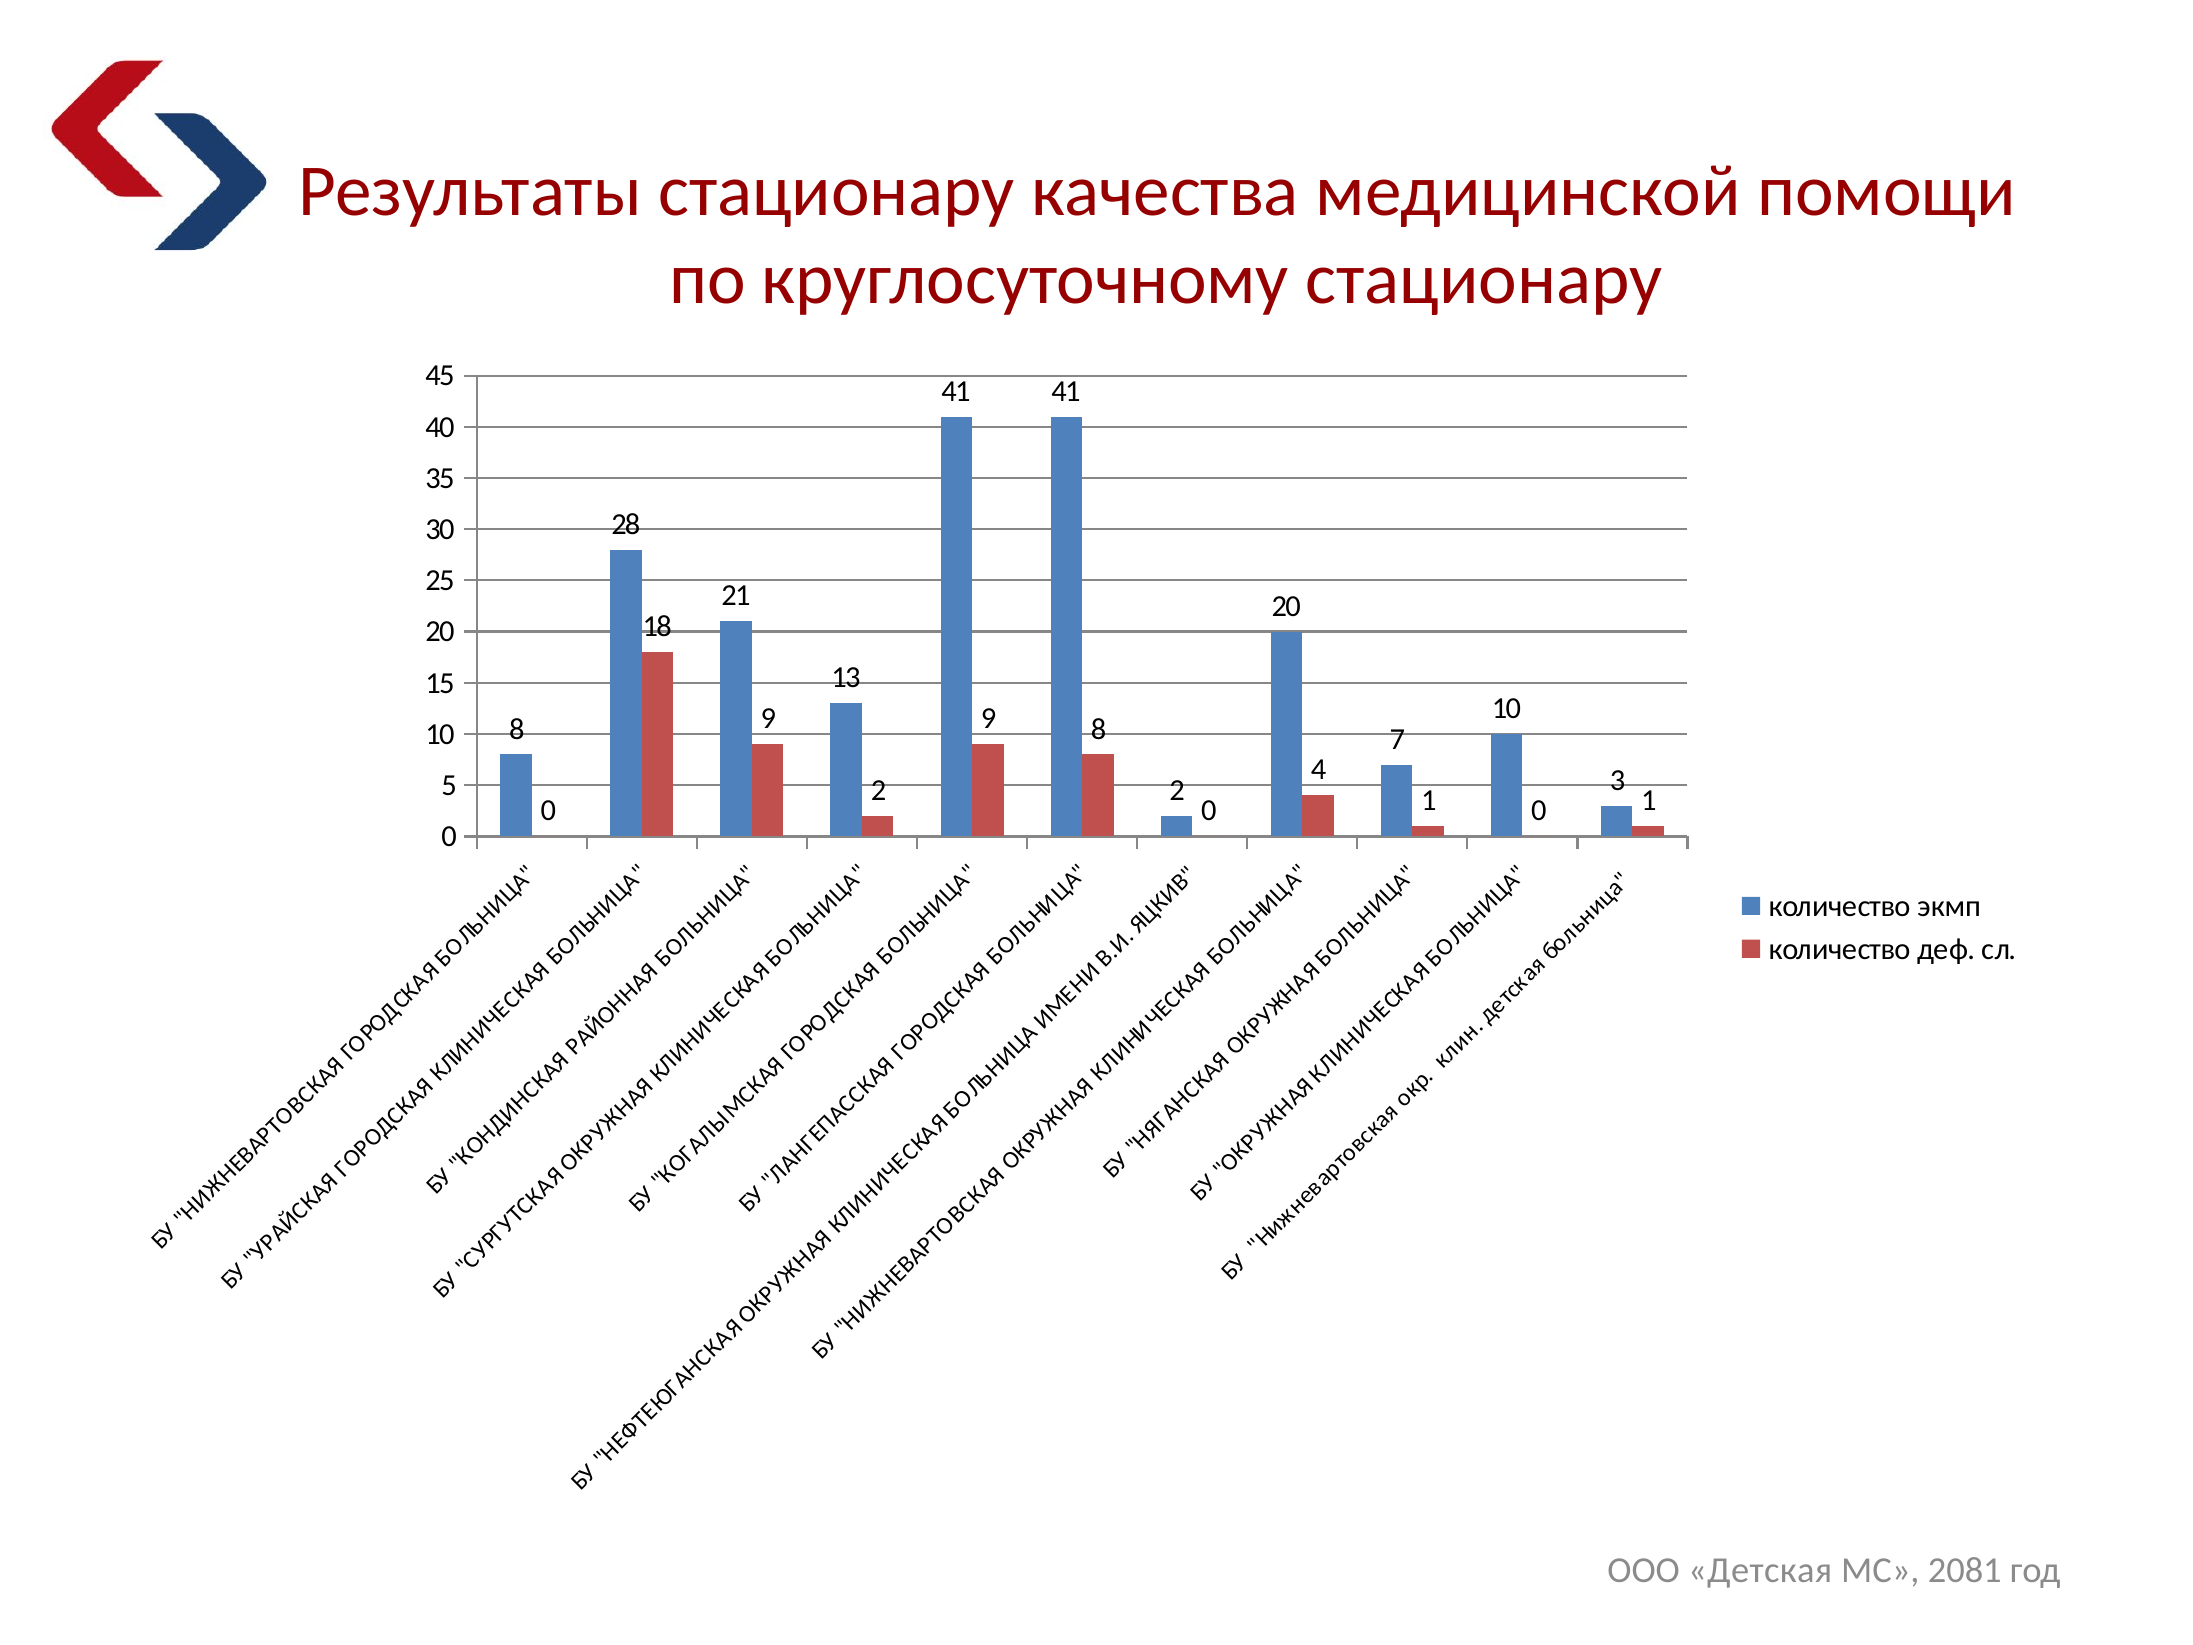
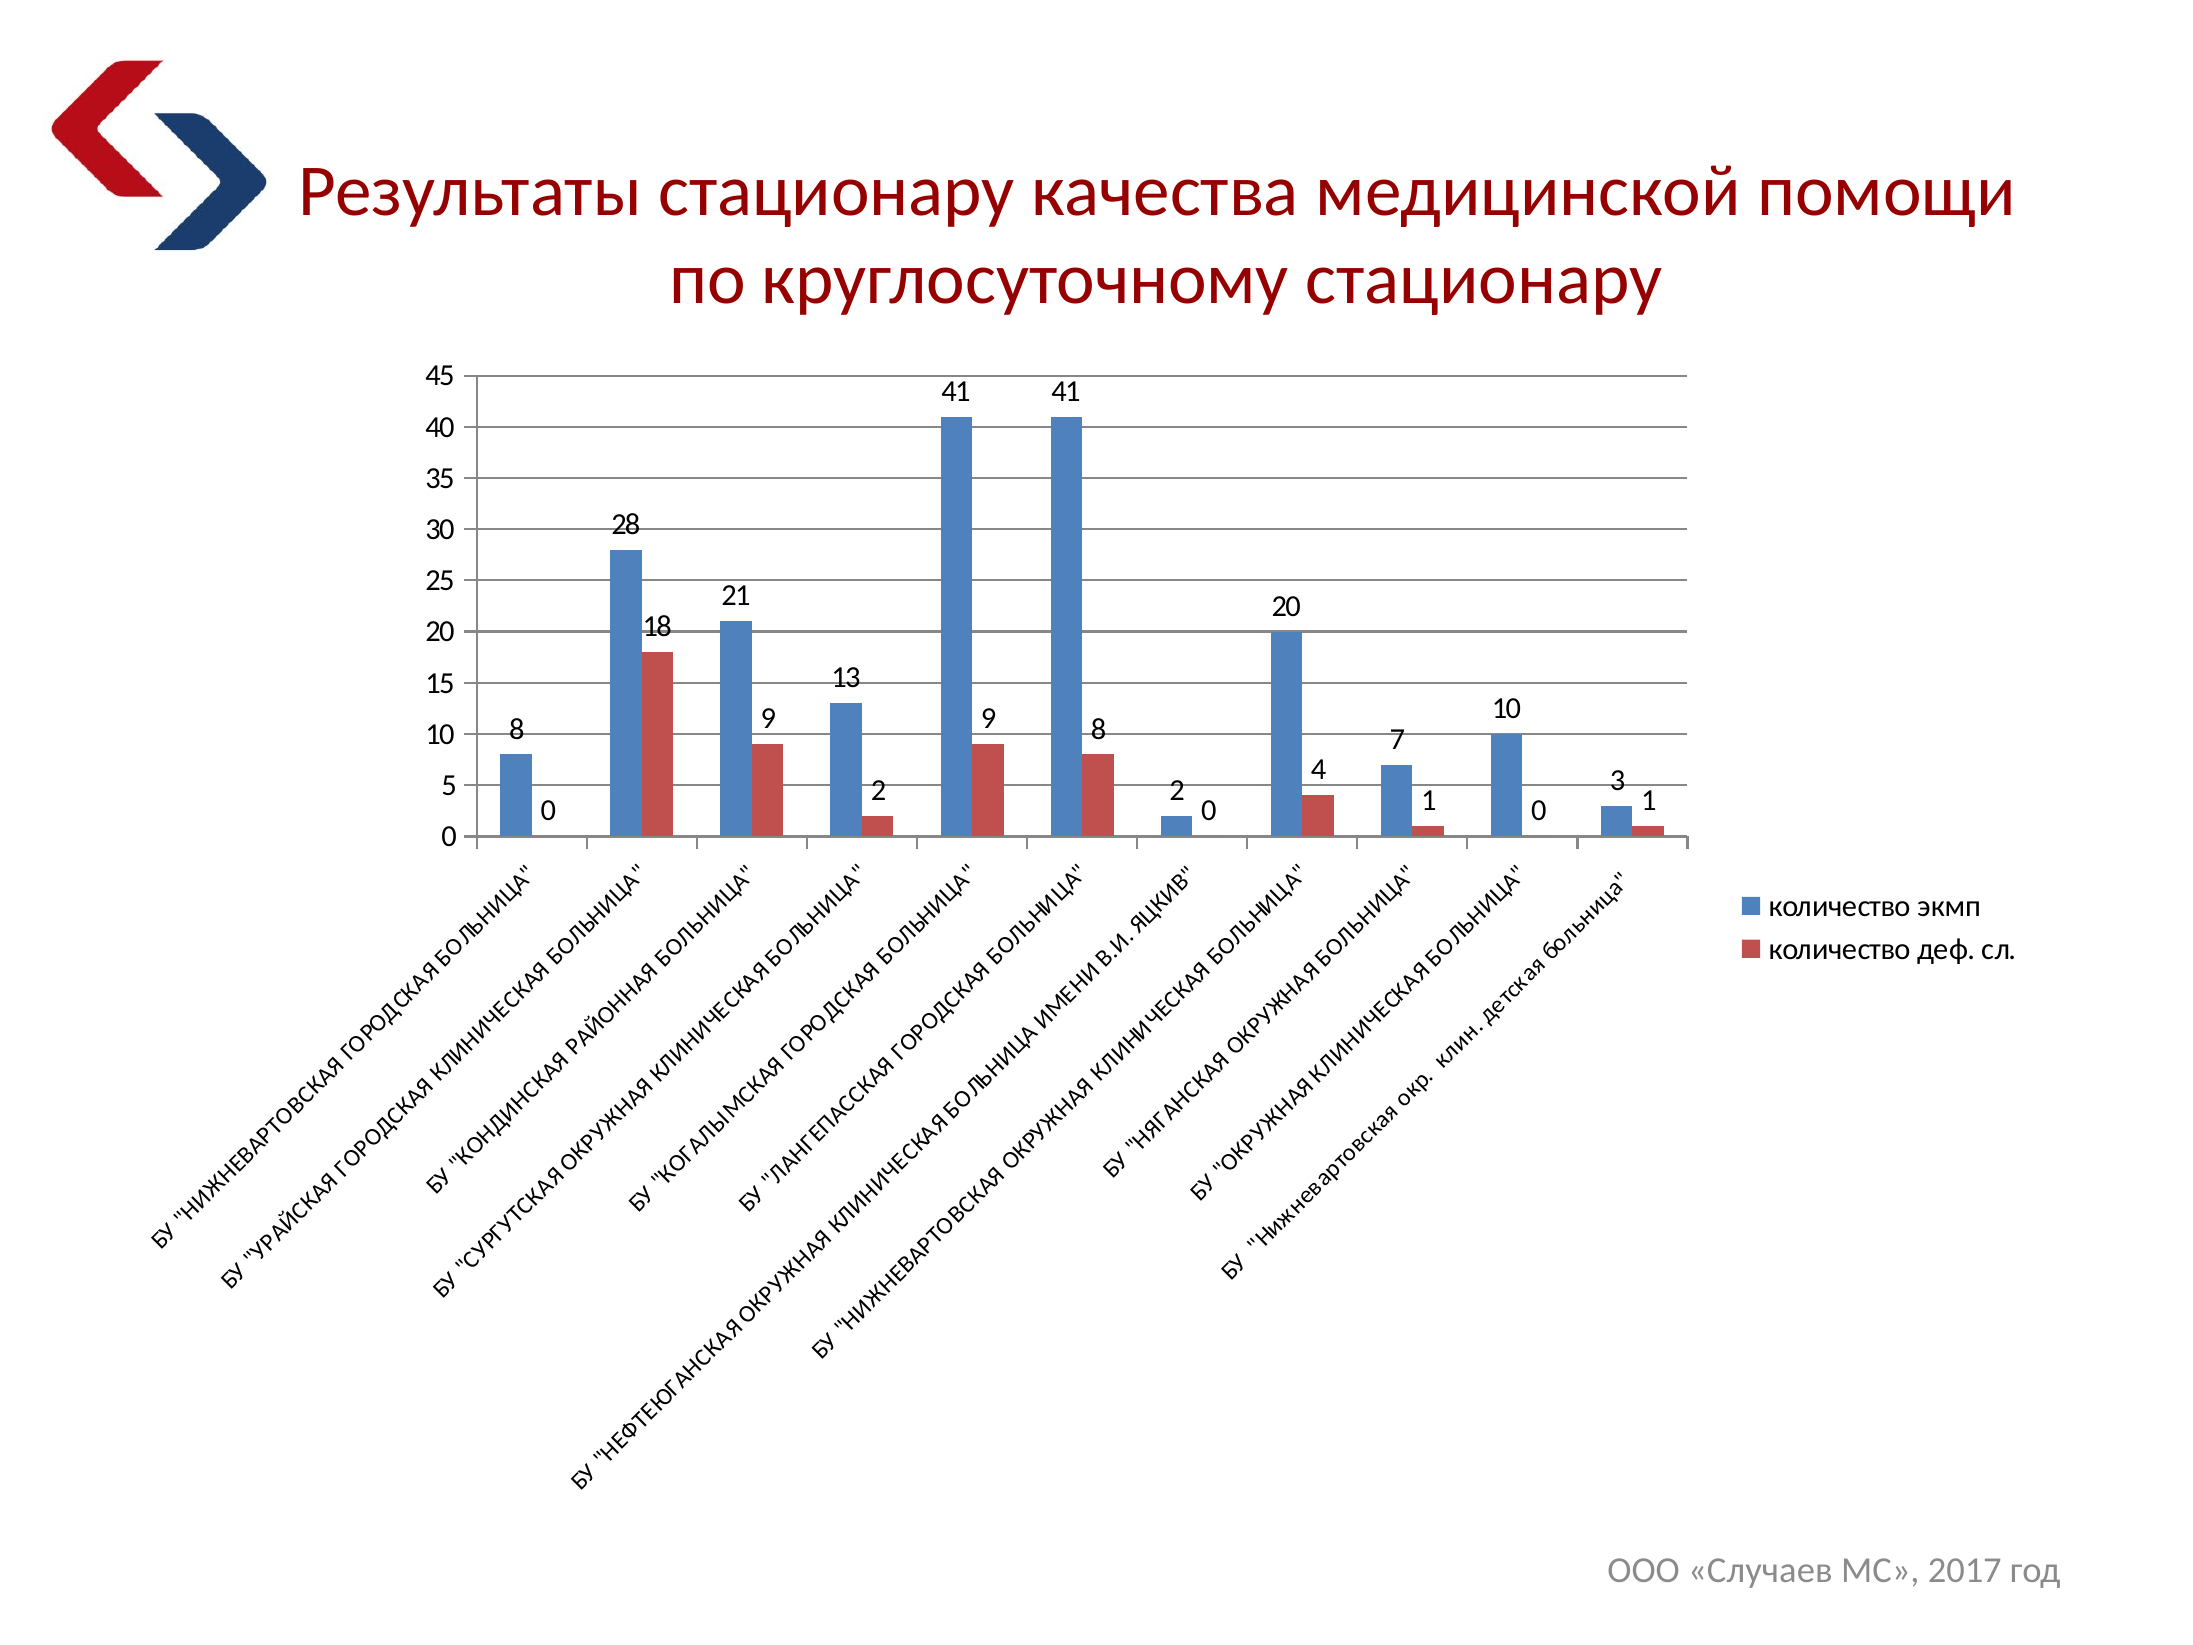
Детская: Детская -> Случаев (1760, 1571)
2081: 2081 -> 2017 (1965, 1571)
